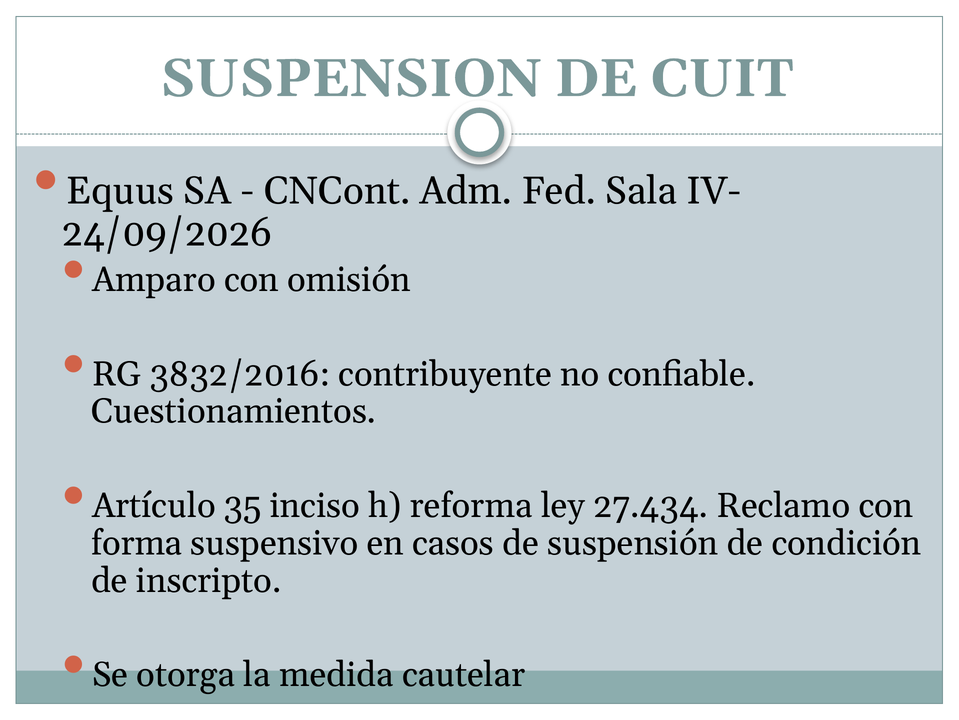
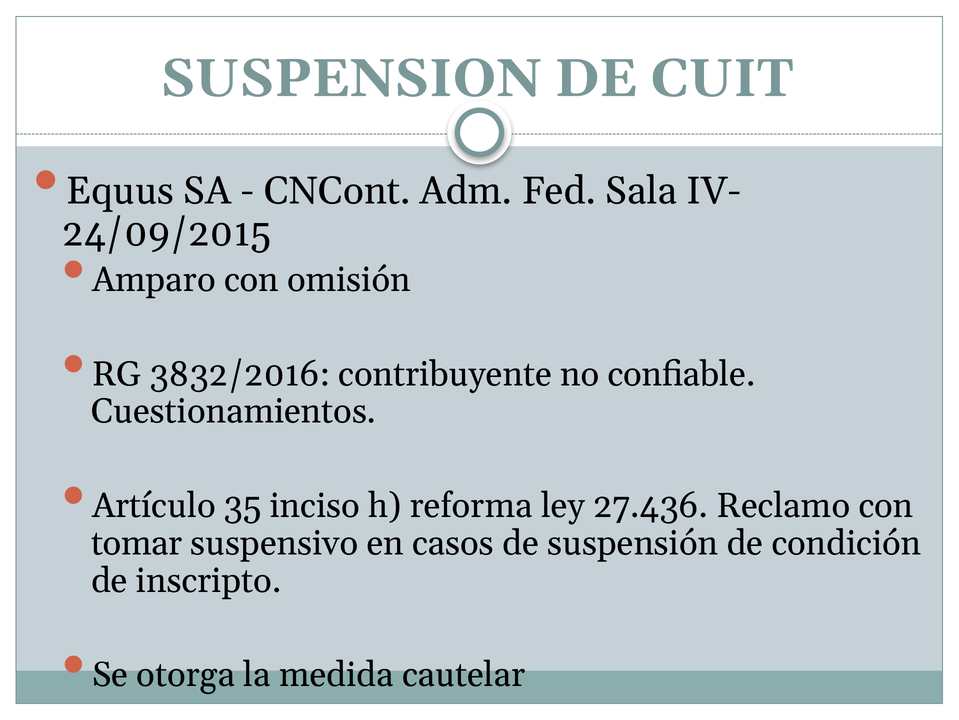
24/09/2026: 24/09/2026 -> 24/09/2015 (167, 233)
27.434: 27.434 -> 27.436 (651, 505)
forma: forma -> tomar (137, 543)
